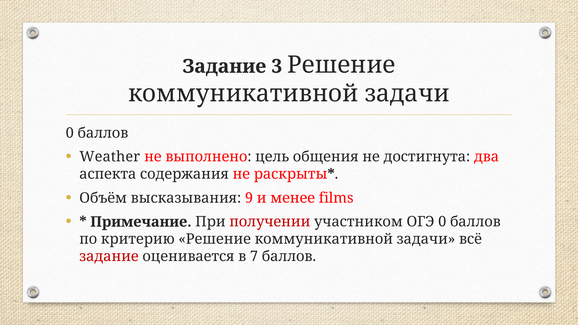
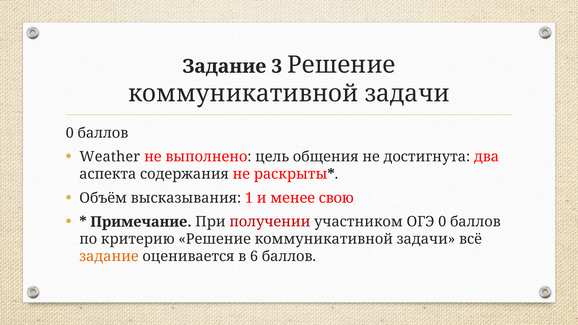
9: 9 -> 1 (249, 198)
films: films -> свою (336, 198)
задание colour: red -> orange (109, 257)
7: 7 -> 6 (254, 257)
